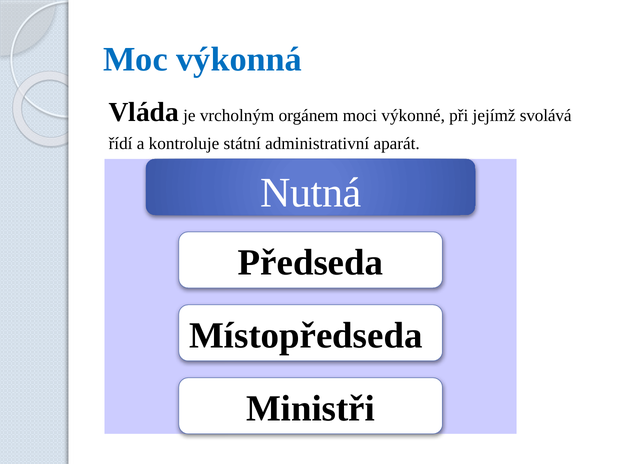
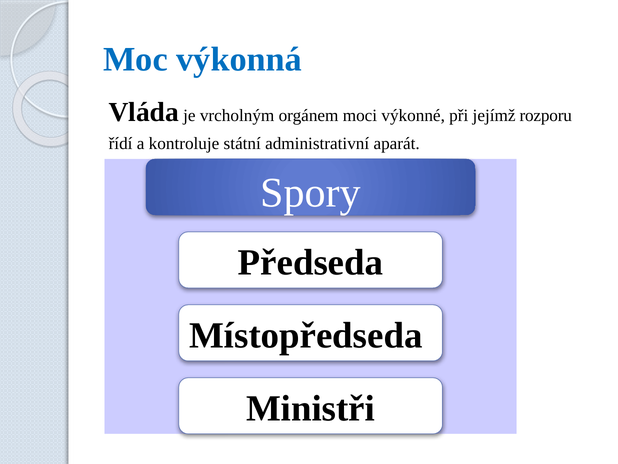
svolává: svolává -> rozporu (546, 115)
Nutná: Nutná -> Spory (311, 193)
